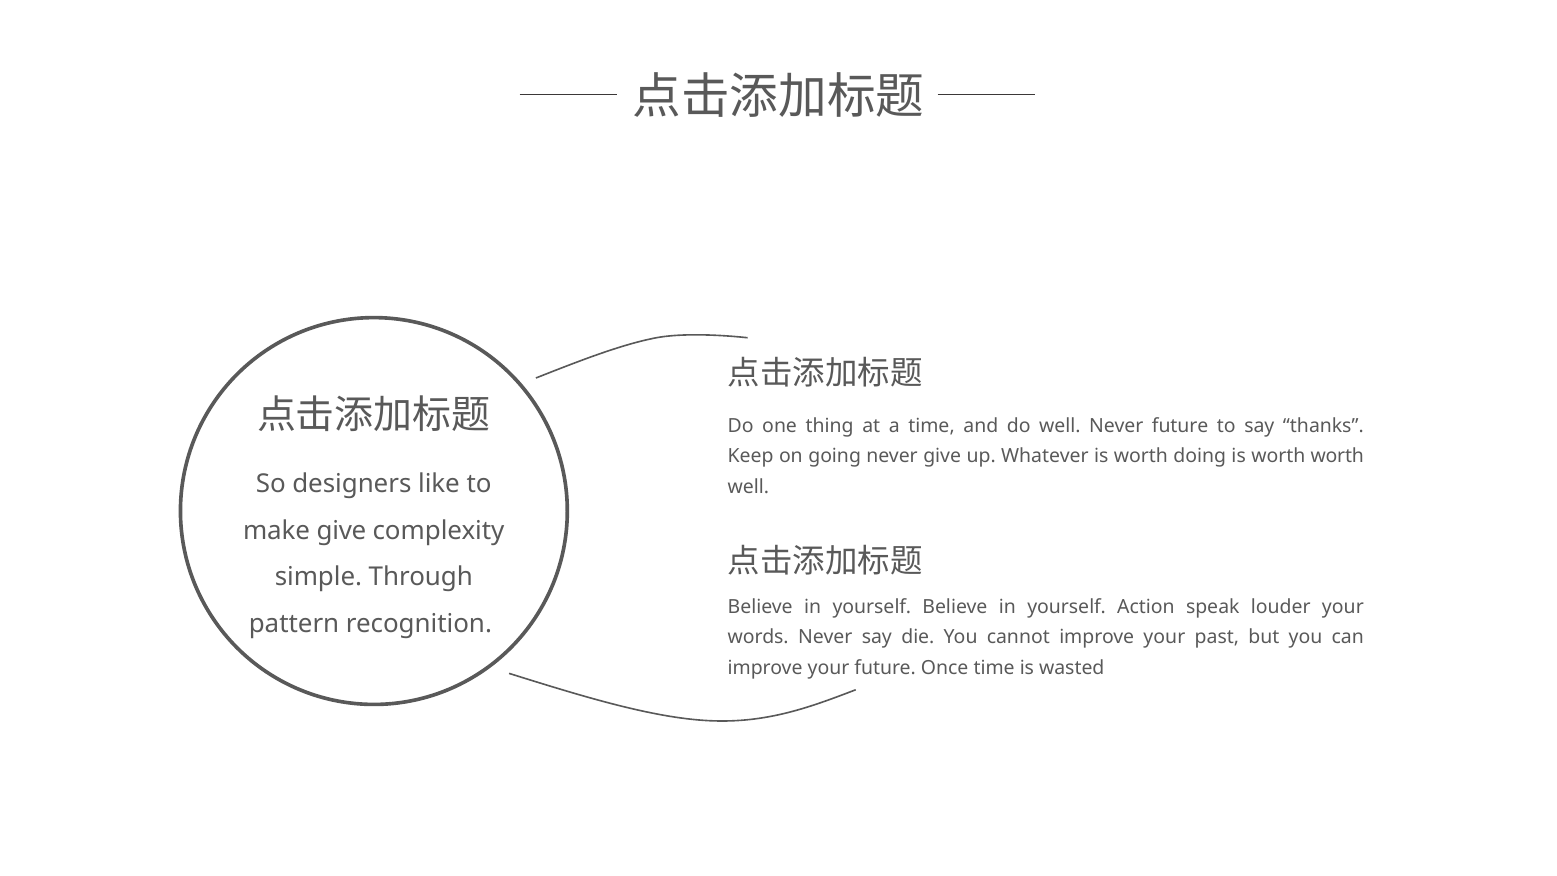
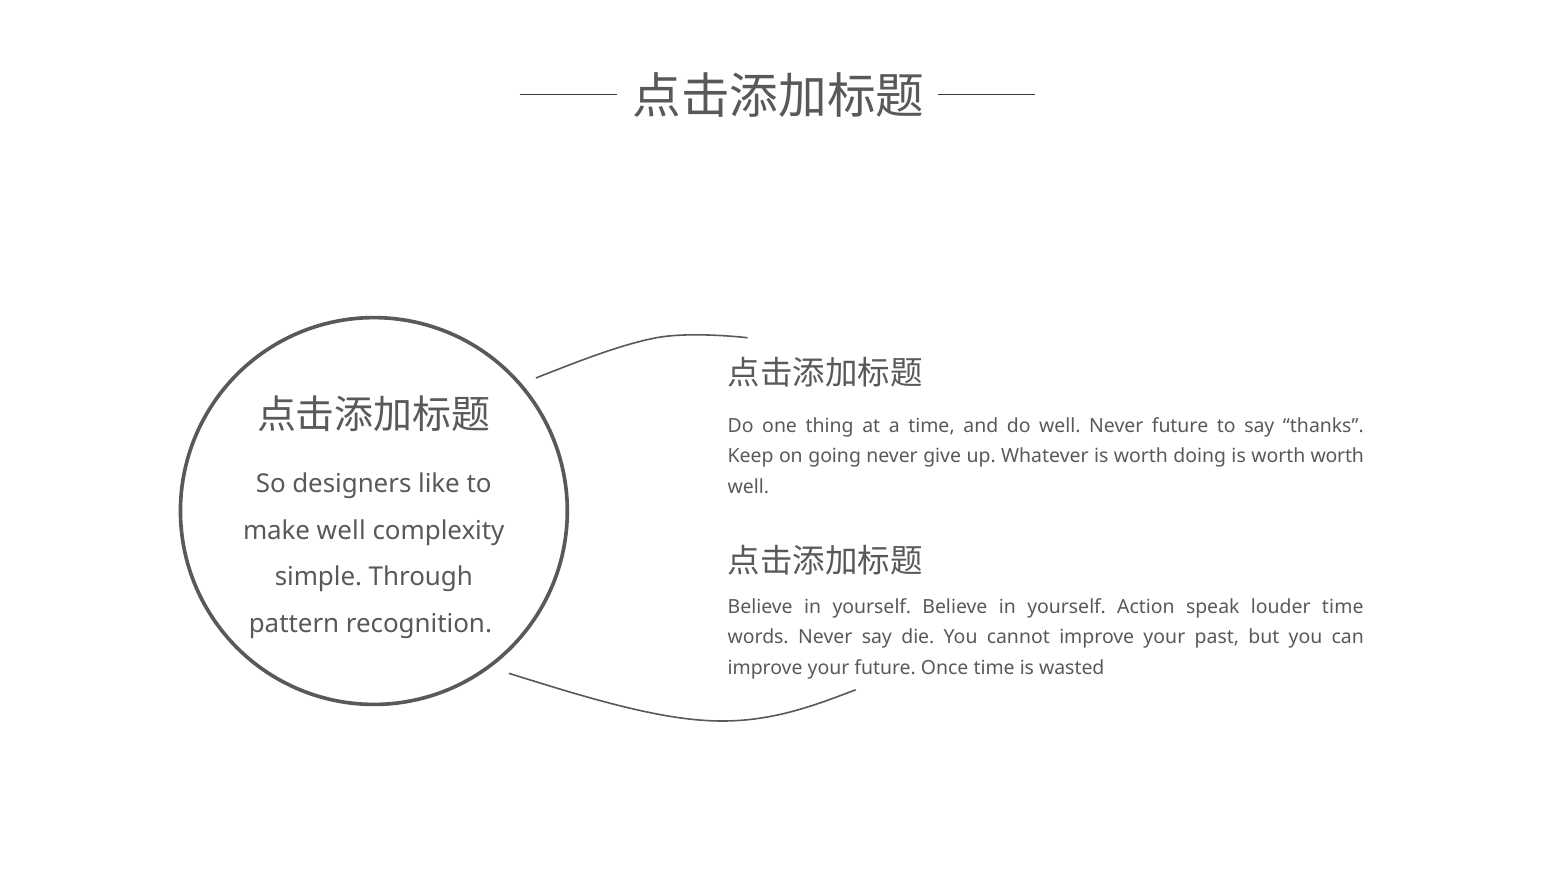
make give: give -> well (341, 531)
louder your: your -> time (1343, 607)
